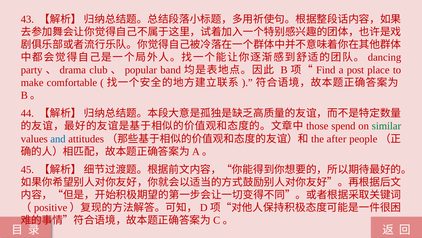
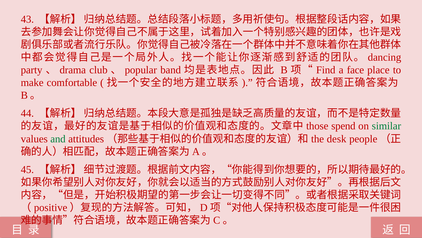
post: post -> face (355, 70)
and colour: blue -> green (58, 138)
after: after -> desk (337, 138)
